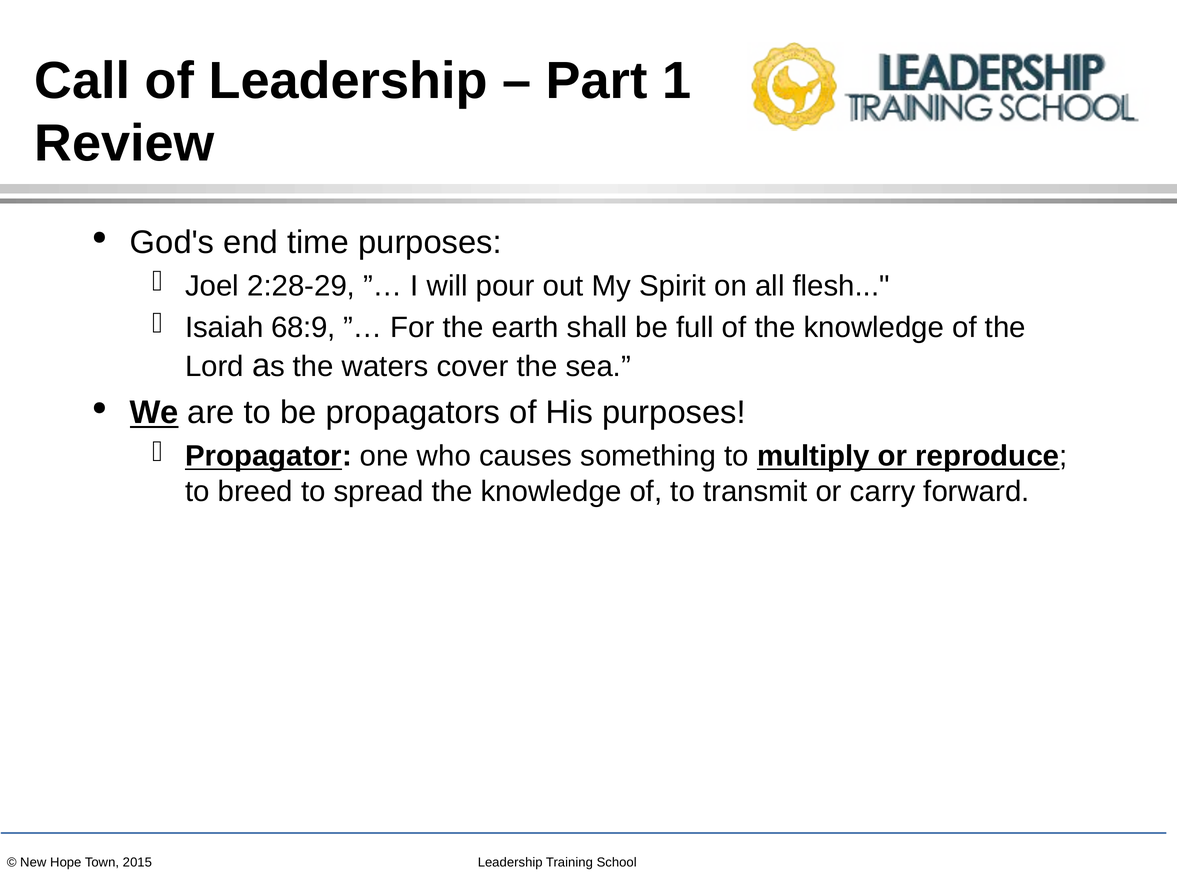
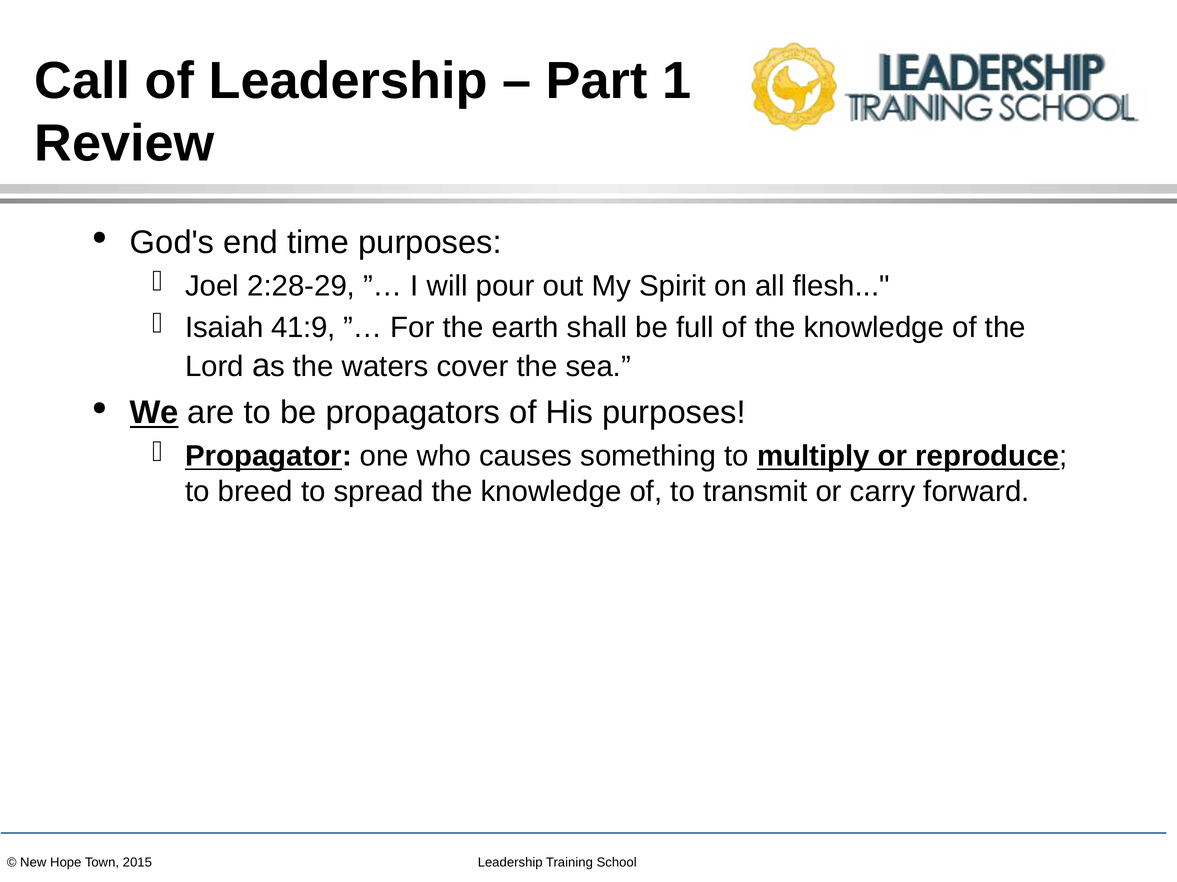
68:9: 68:9 -> 41:9 (303, 328)
